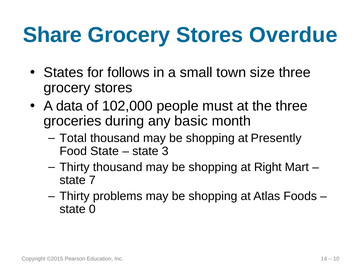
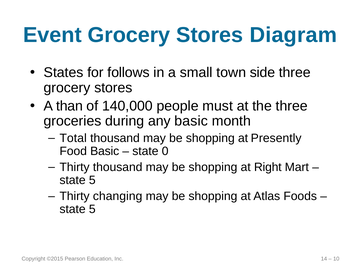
Share: Share -> Event (52, 35)
Overdue: Overdue -> Diagram (293, 35)
size: size -> side (262, 72)
data: data -> than (69, 106)
102,000: 102,000 -> 140,000 (127, 106)
Food State: State -> Basic (105, 151)
3: 3 -> 0 (165, 151)
7: 7 -> 5 (92, 180)
problems: problems -> changing (118, 196)
0: 0 -> 5 (92, 209)
